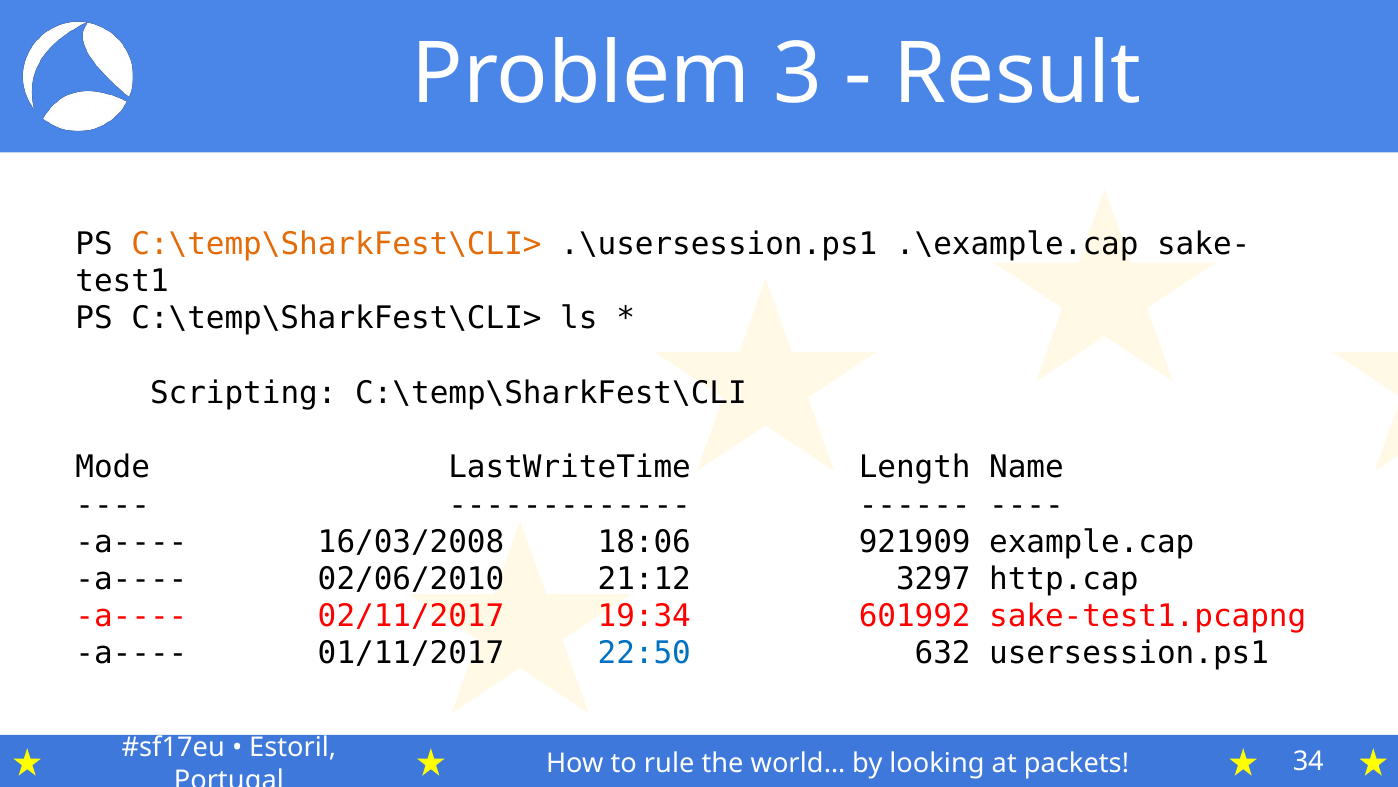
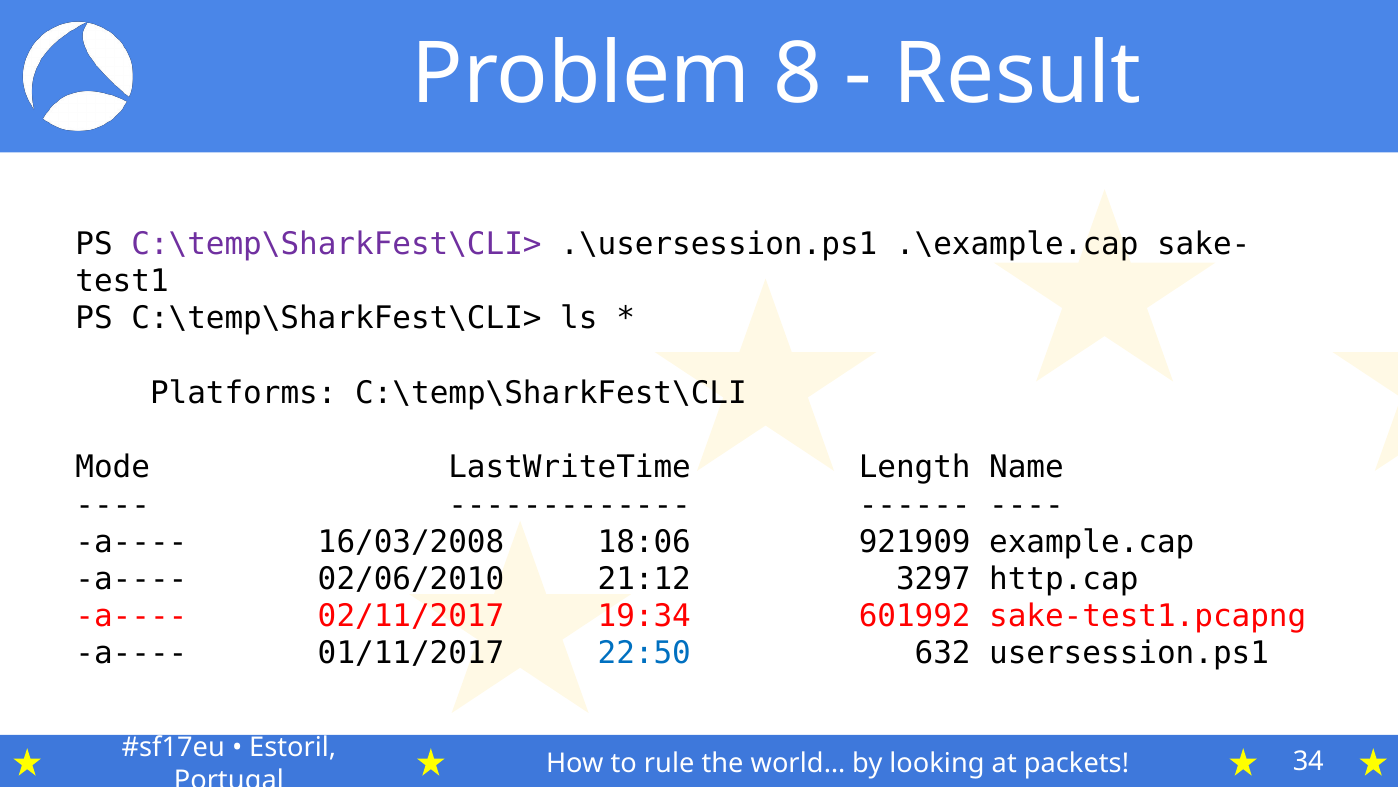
3: 3 -> 8 (798, 74)
C:\temp\SharkFest\CLI> colour: orange -> purple (336, 244)
Scripting: Scripting -> Platforms (243, 393)
